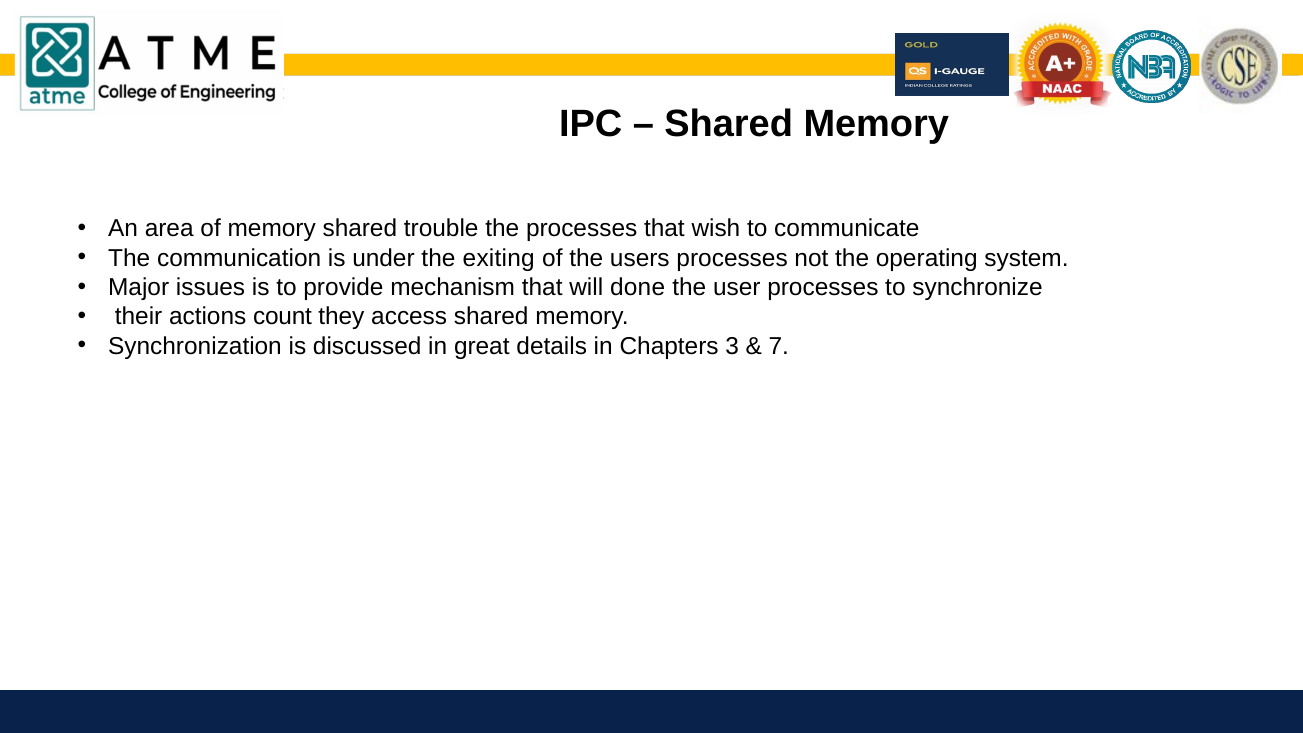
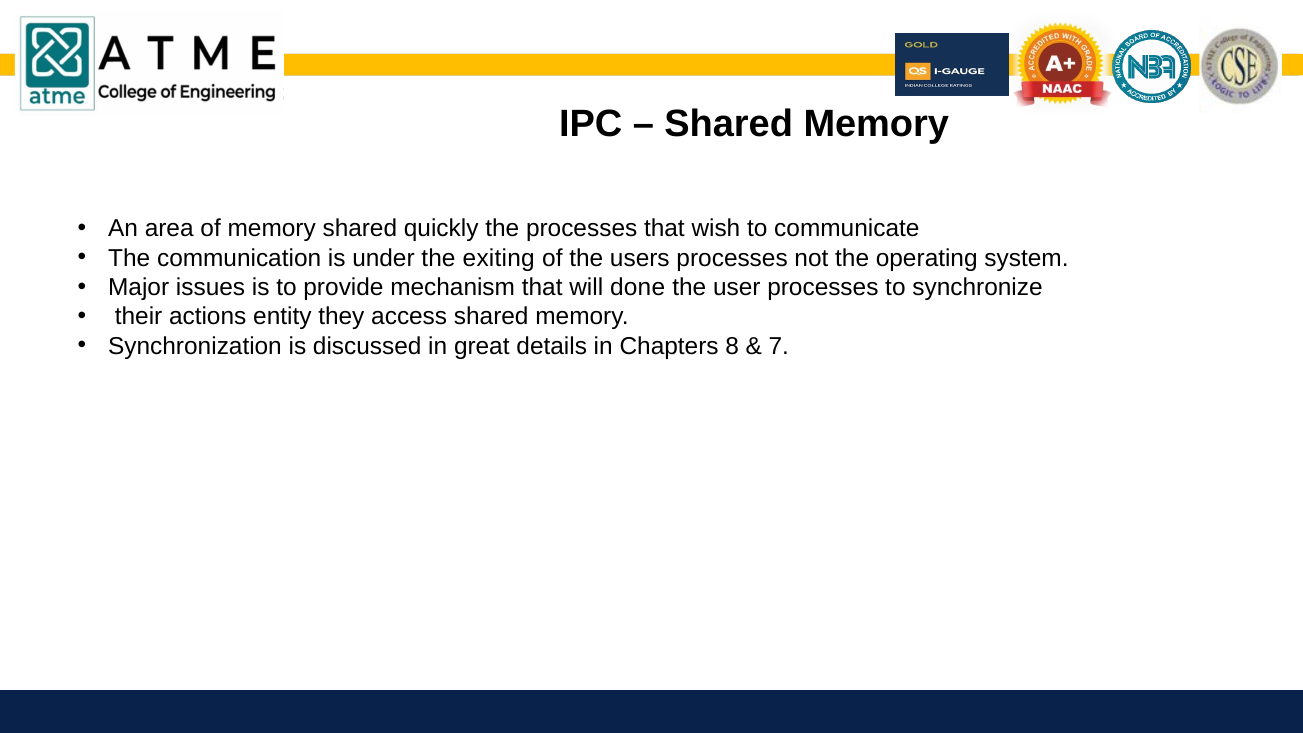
trouble: trouble -> quickly (441, 229)
count: count -> entity (282, 317)
3: 3 -> 8 (732, 346)
